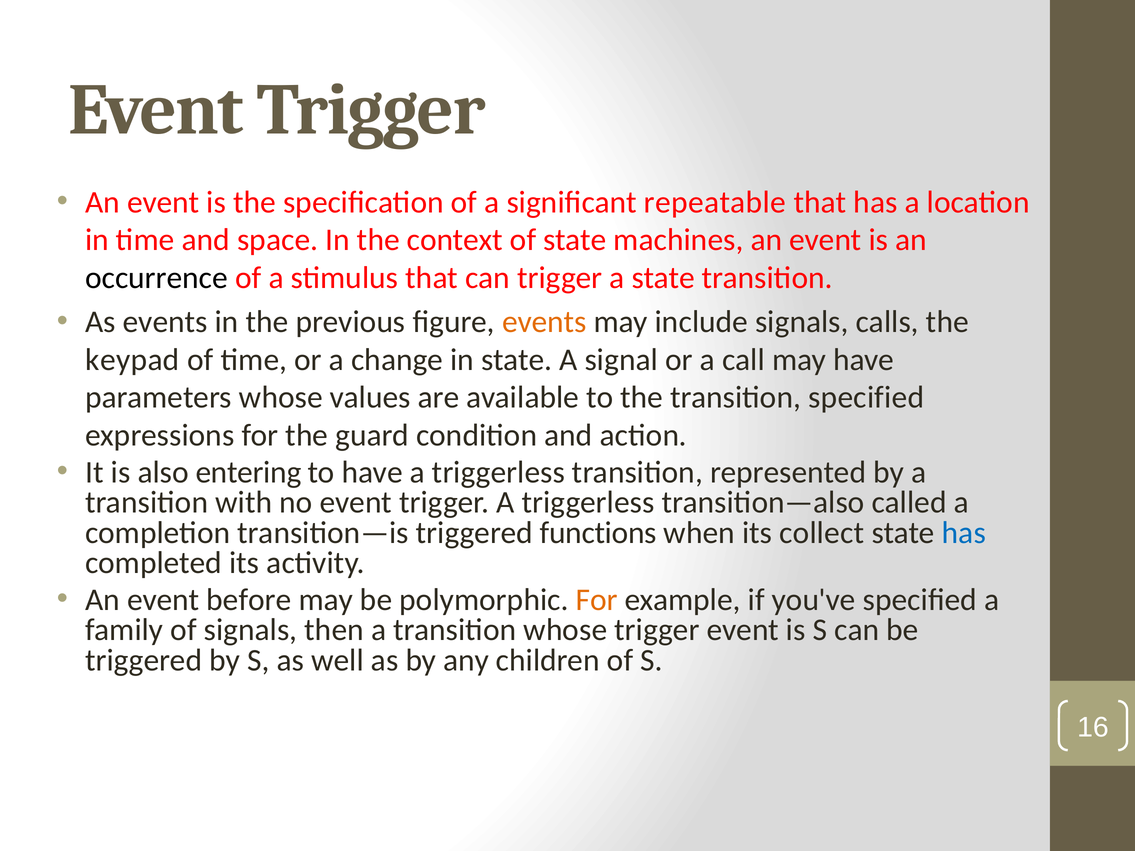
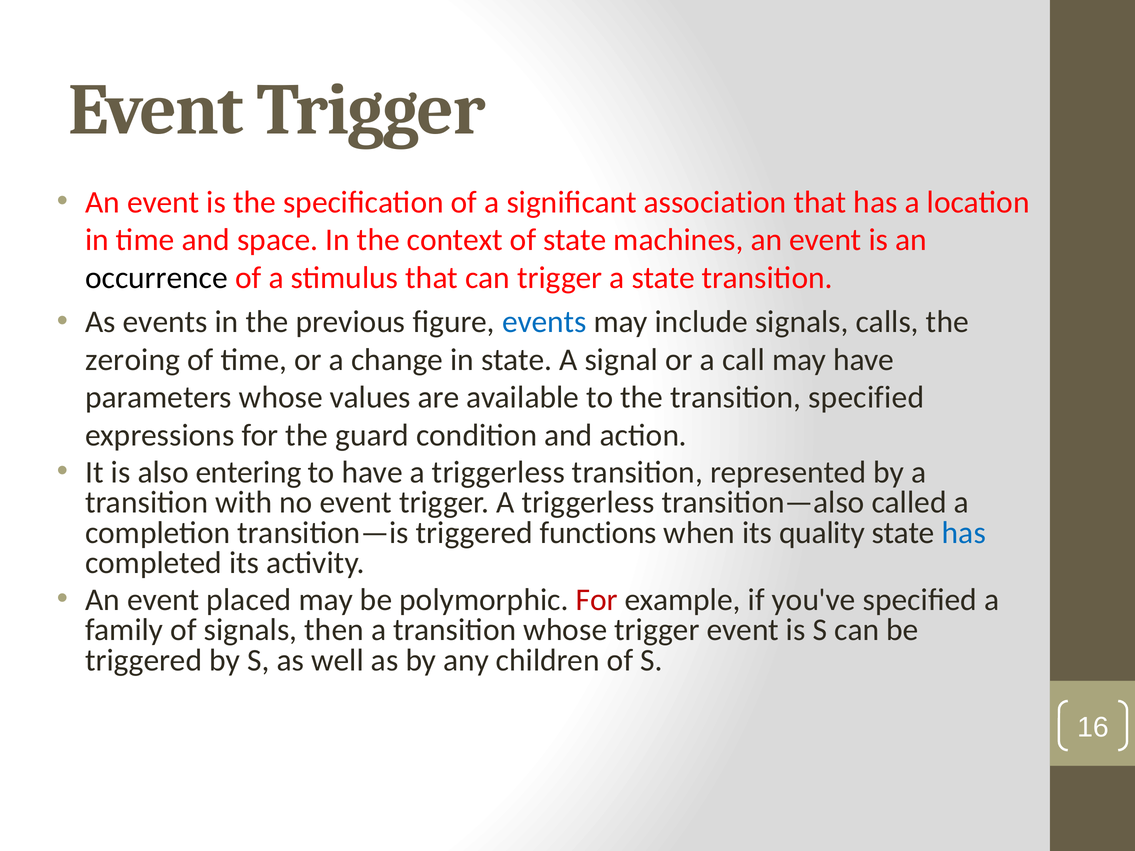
repeatable: repeatable -> association (715, 202)
events colour: orange -> blue (544, 322)
keypad: keypad -> zeroing (133, 360)
collect: collect -> quality (822, 533)
before: before -> placed (249, 600)
For colour: orange -> red (597, 600)
